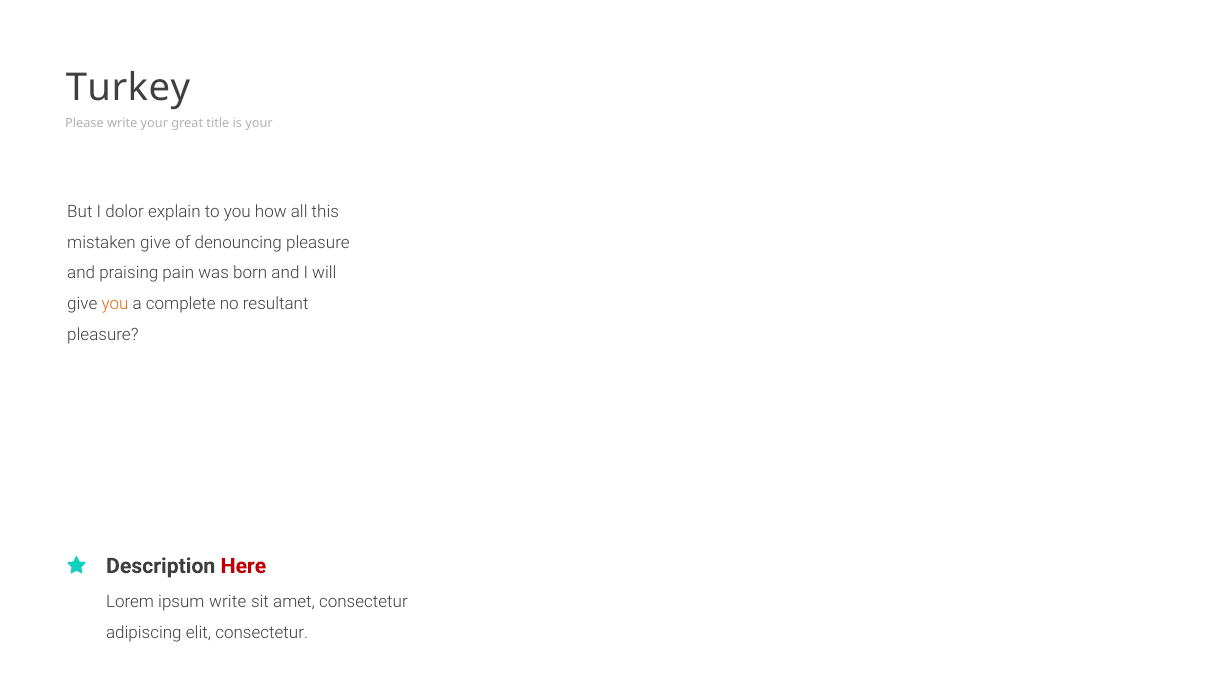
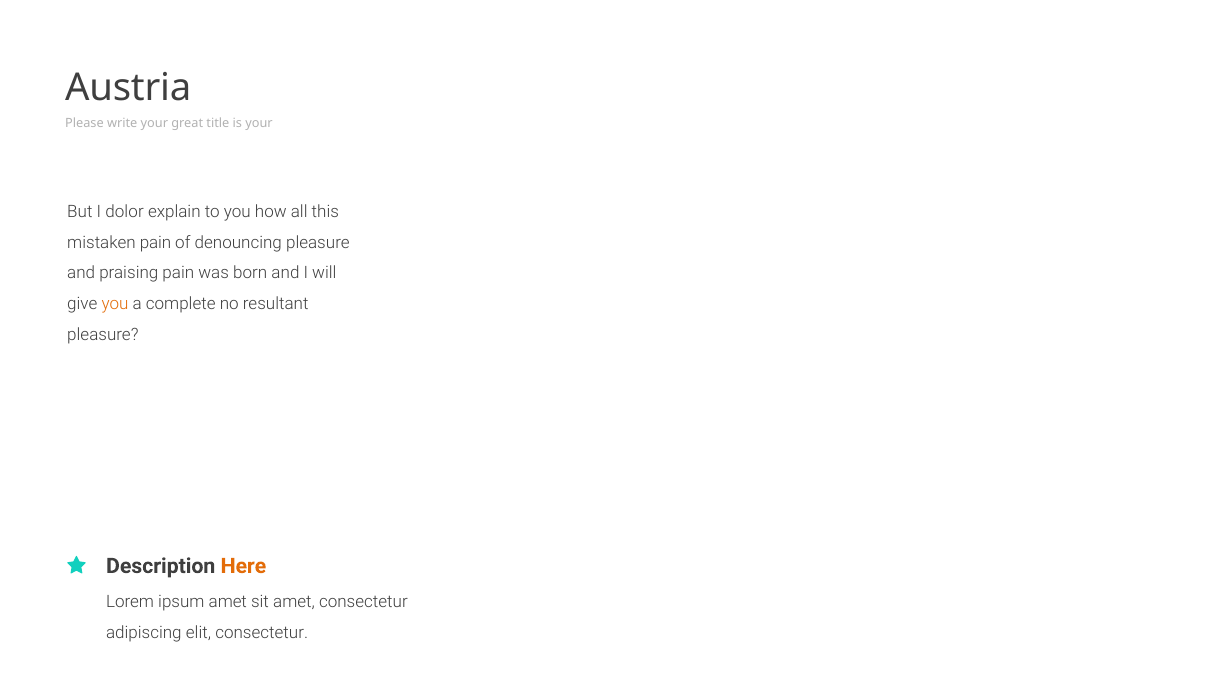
Turkey: Turkey -> Austria (128, 88)
mistaken give: give -> pain (156, 243)
Here colour: red -> orange (243, 566)
ipsum write: write -> amet (228, 602)
